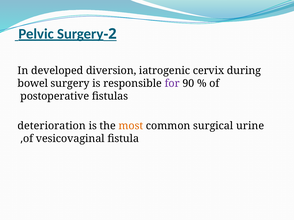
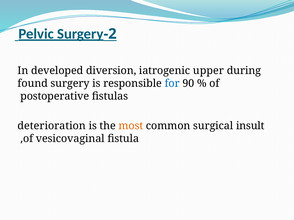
cervix: cervix -> upper (208, 71)
bowel: bowel -> found (33, 84)
for colour: purple -> blue (172, 84)
urine: urine -> insult (250, 126)
